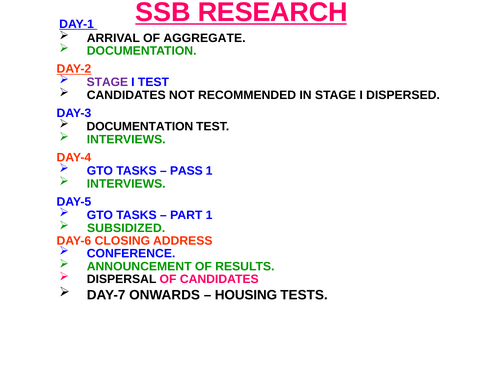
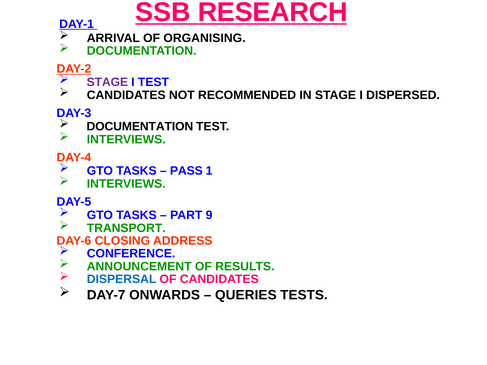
AGGREGATE: AGGREGATE -> ORGANISING (204, 38)
PART 1: 1 -> 9 (209, 215)
SUBSIDIZED: SUBSIDIZED -> TRANSPORT (126, 228)
DISPERSAL colour: black -> blue (122, 279)
HOUSING: HOUSING -> QUERIES (246, 295)
